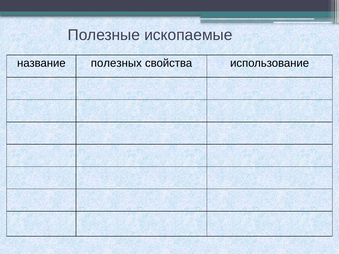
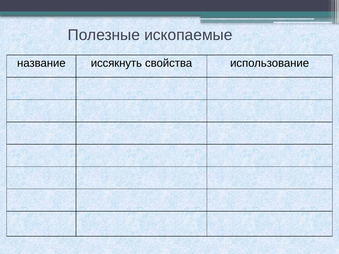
полезных: полезных -> иссякнуть (116, 63)
